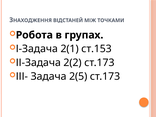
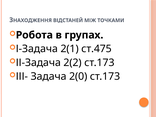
ст.153: ст.153 -> ст.475 (96, 49)
2(5: 2(5 -> 2(0 (78, 76)
